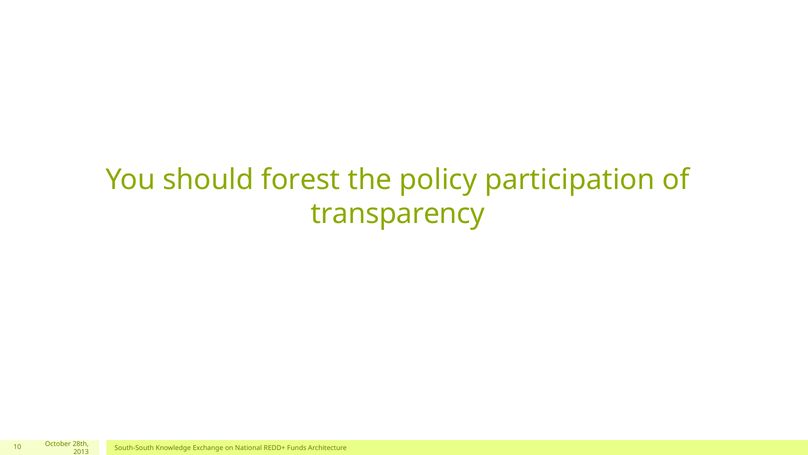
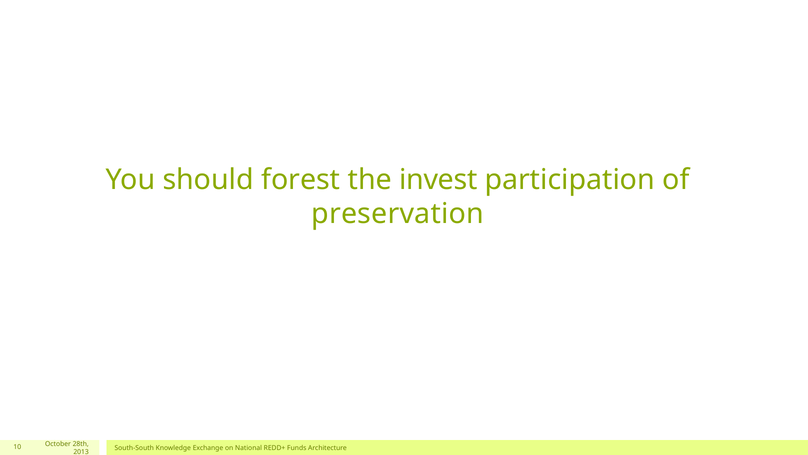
policy: policy -> invest (438, 179)
transparency: transparency -> preservation (398, 214)
